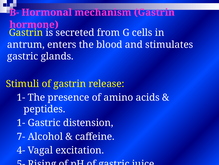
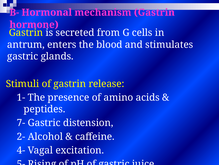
1-: 1- -> 7- (21, 122)
7-: 7- -> 2- (21, 136)
